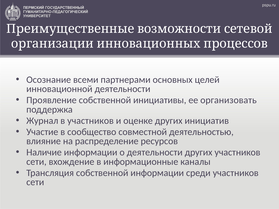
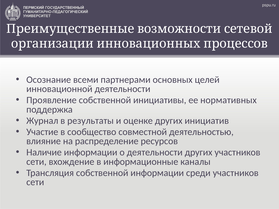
организовать: организовать -> нормативных (229, 100)
в участников: участников -> результаты (91, 121)
